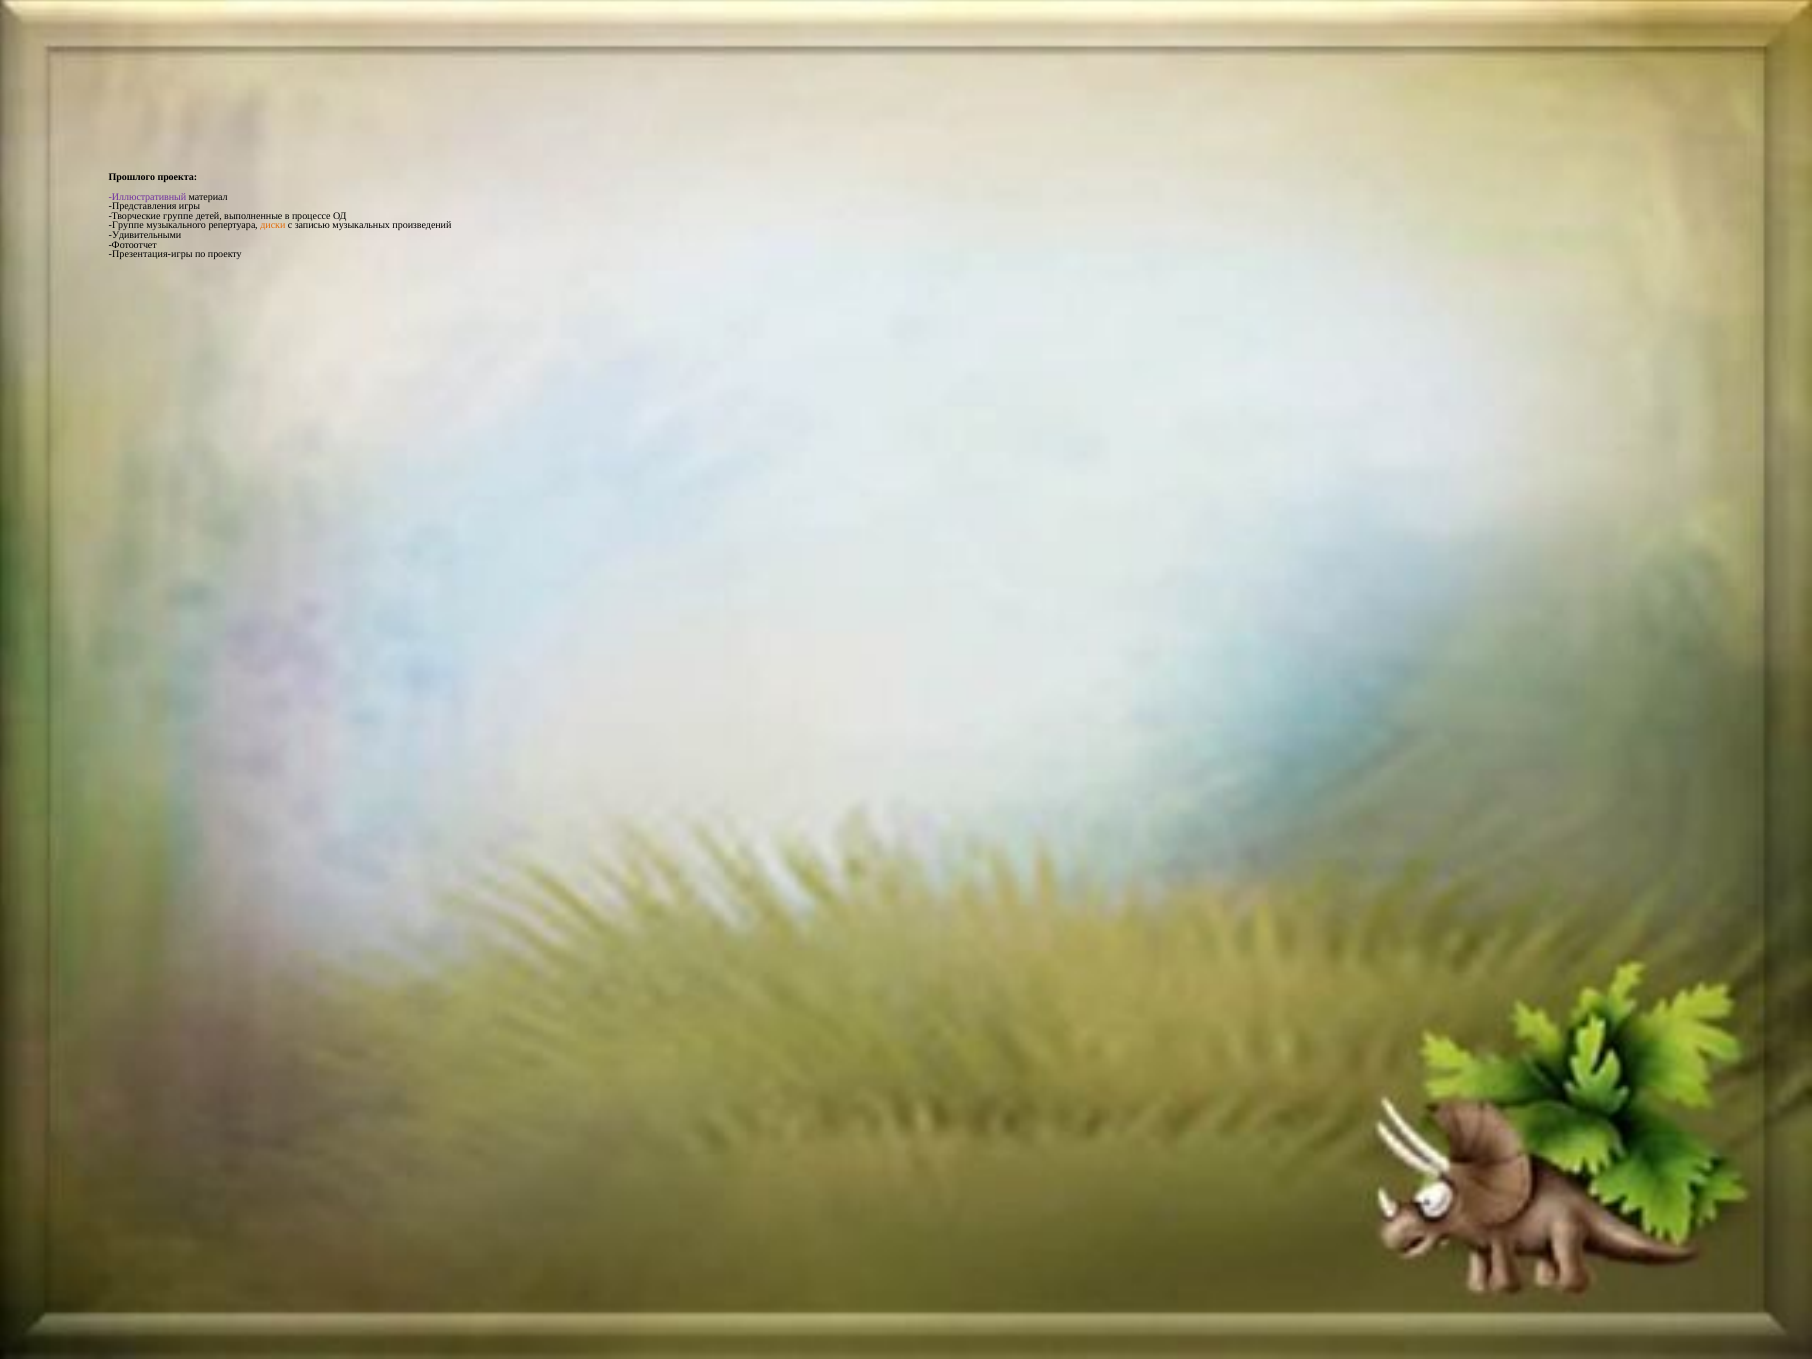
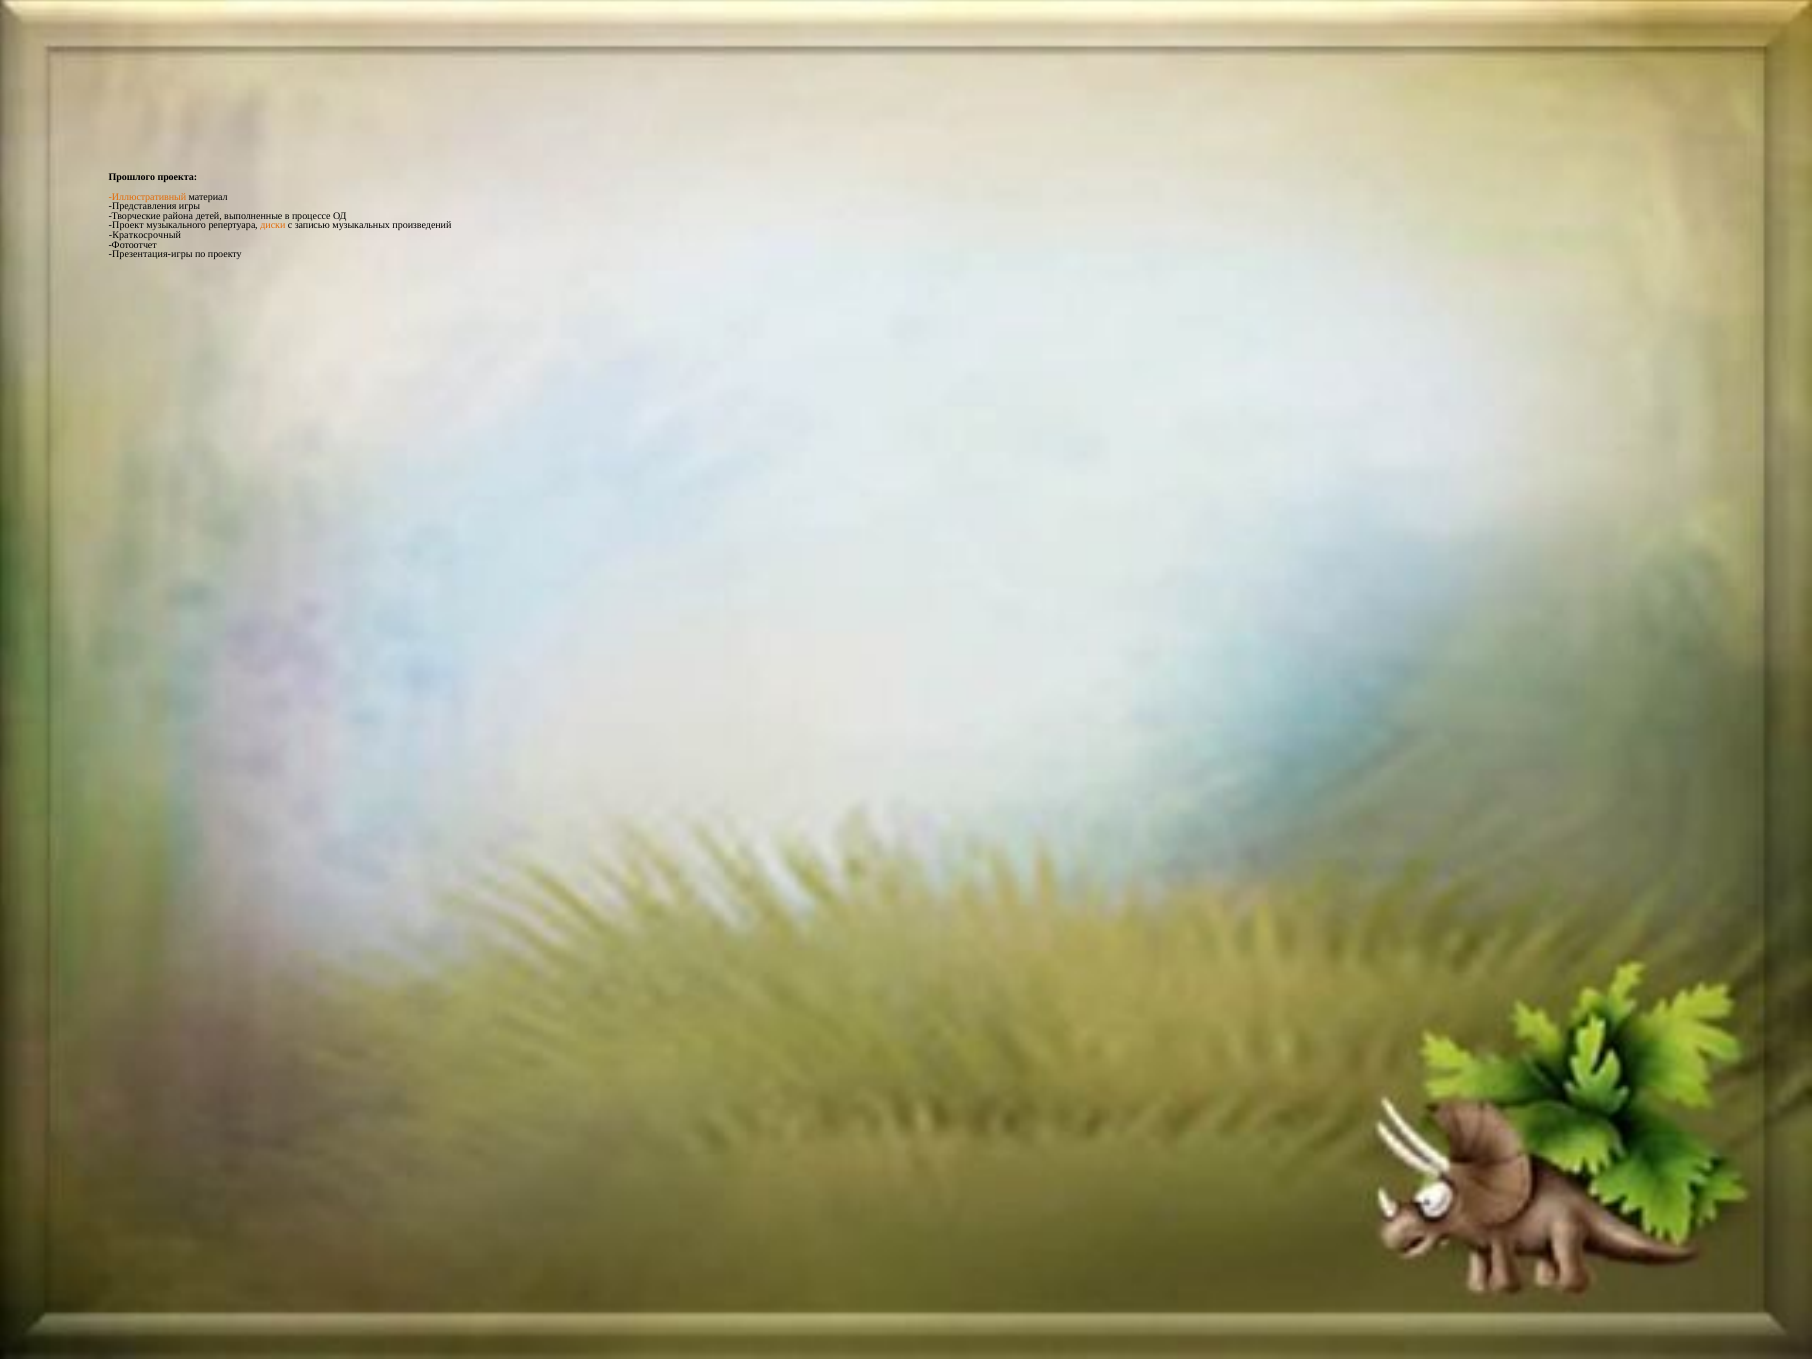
Иллюстративный colour: purple -> orange (147, 197)
Творческие группе: группе -> района (178, 216)
Группе: Группе -> Проект (126, 226)
Удивительными: Удивительными -> Краткосрочный (145, 235)
